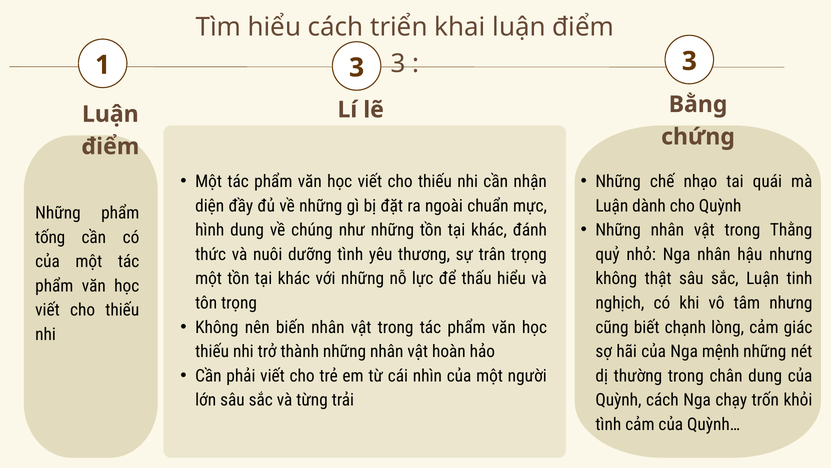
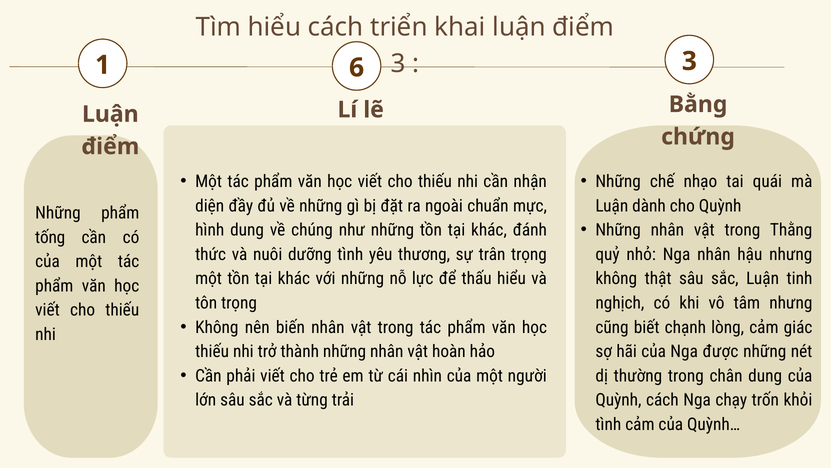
1 3: 3 -> 6 (357, 68)
mệnh: mệnh -> được (720, 351)
